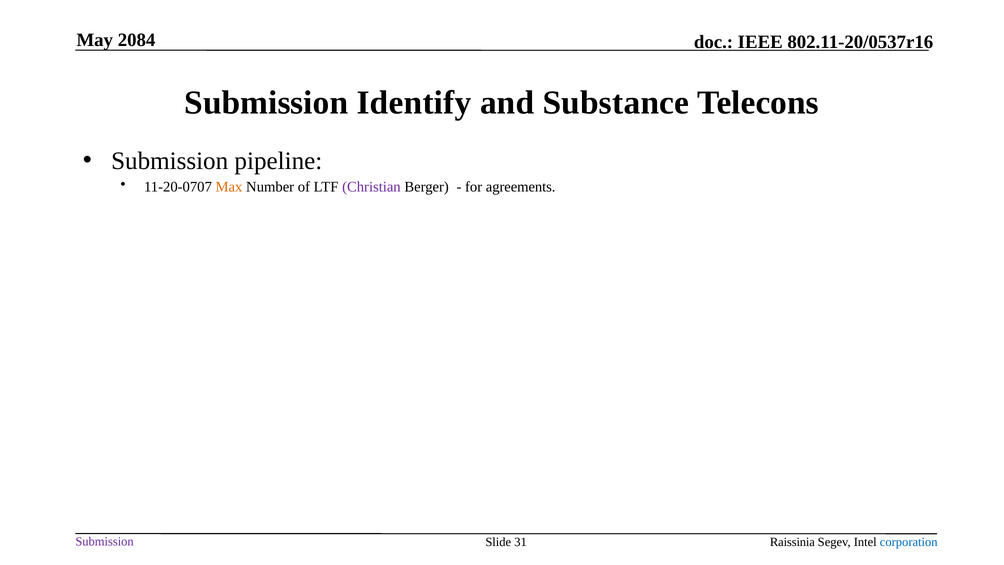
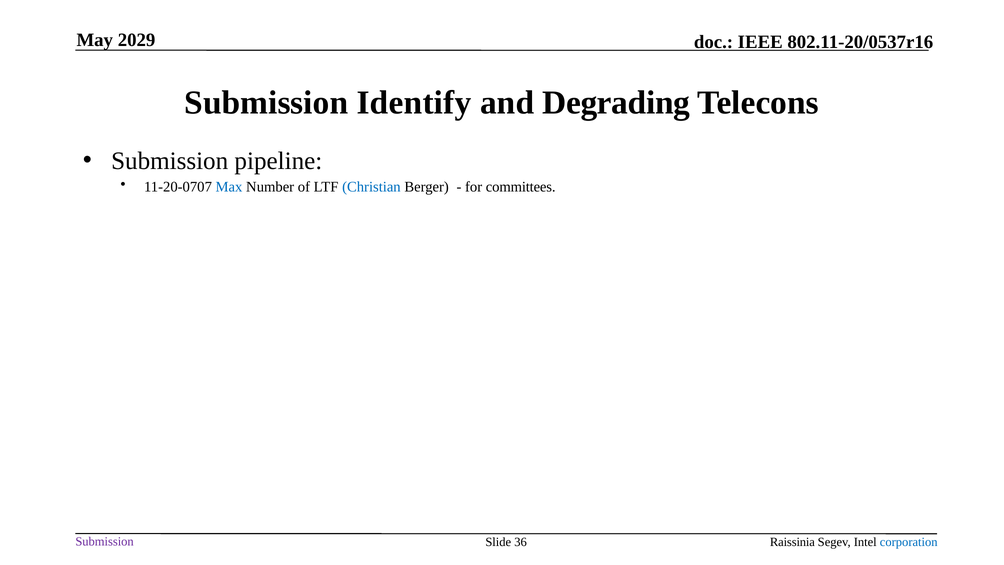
2084: 2084 -> 2029 (137, 40)
Substance: Substance -> Degrading (616, 103)
Max colour: orange -> blue (229, 187)
Christian colour: purple -> blue (371, 187)
agreements: agreements -> committees (521, 187)
31: 31 -> 36 (521, 542)
